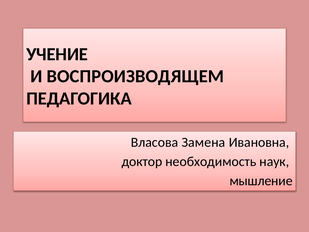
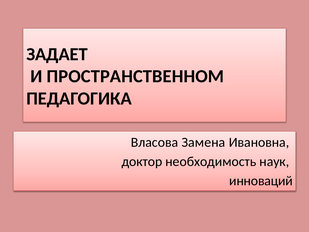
УЧЕНИЕ: УЧЕНИЕ -> ЗАДАЕТ (57, 54)
ВОСПРОИЗВОДЯЩЕМ: ВОСПРОИЗВОДЯЩЕМ -> ПРОСТРАНСТВЕННОМ (135, 76)
мышление: мышление -> инноваций (261, 181)
